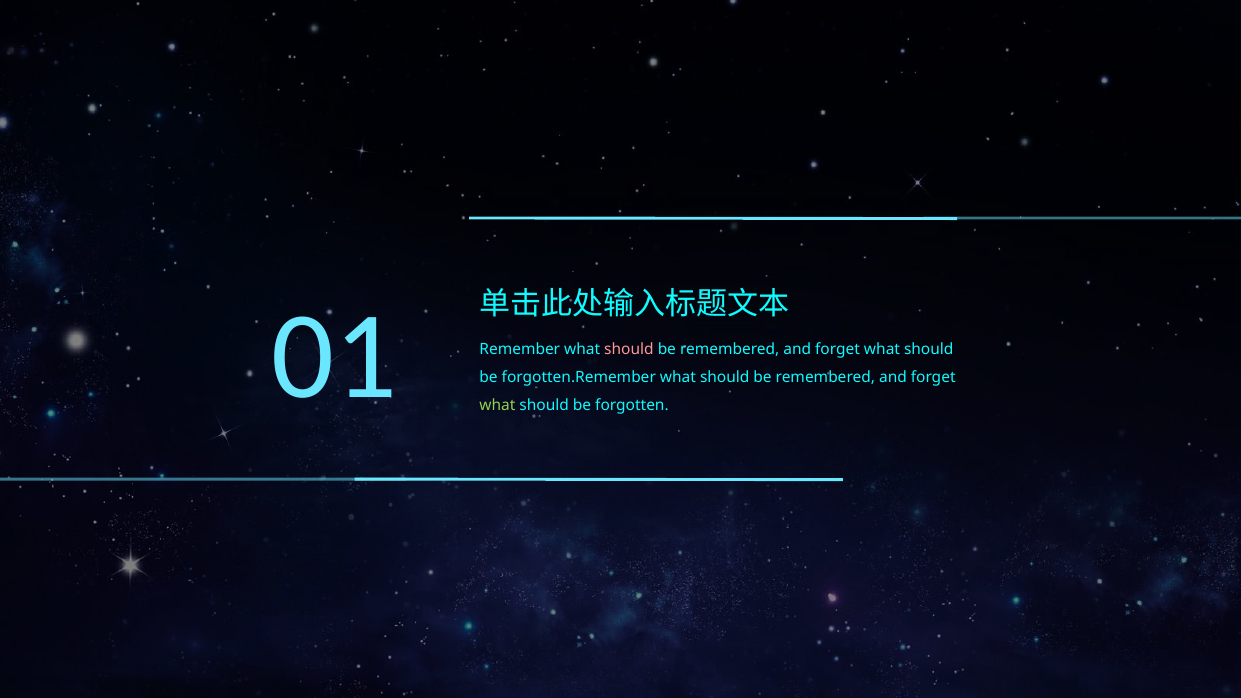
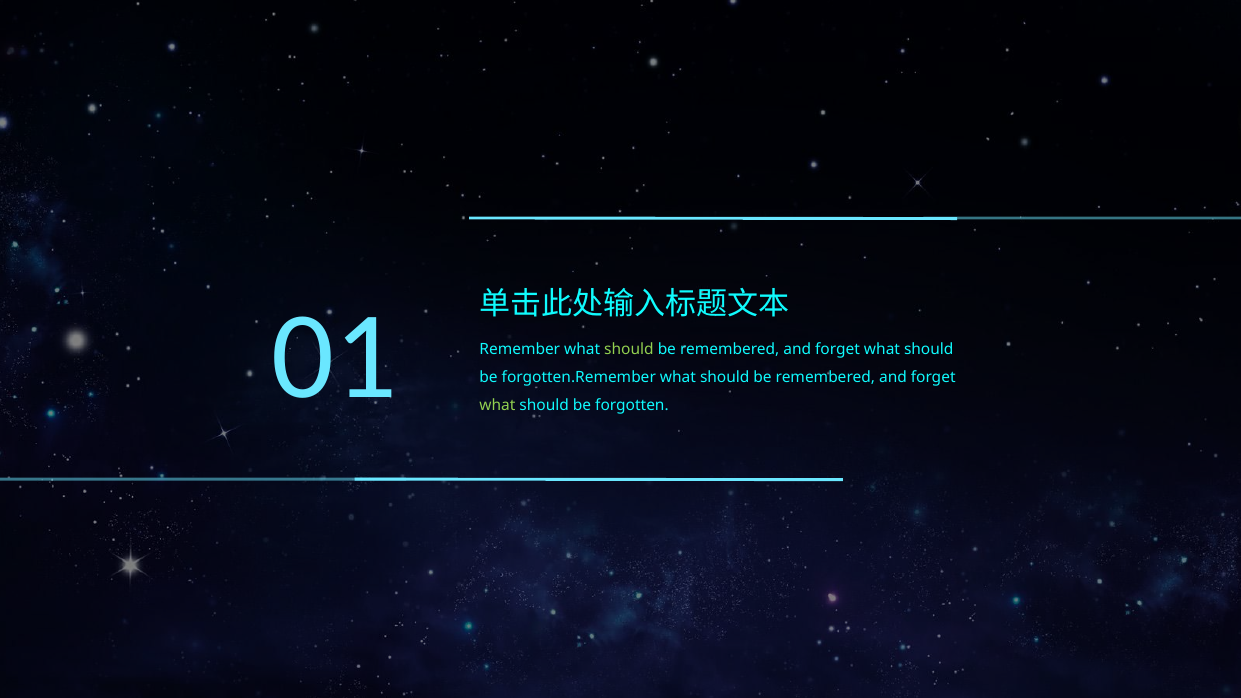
should colour: pink -> light green (629, 350)
